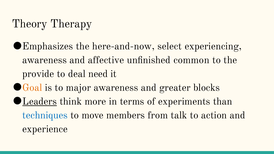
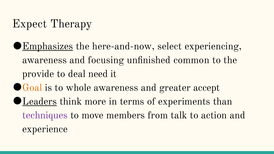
Theory: Theory -> Expect (30, 24)
Emphasizes underline: none -> present (48, 46)
affective: affective -> focusing (106, 60)
major: major -> whole (79, 88)
blocks: blocks -> accept (207, 88)
techniques colour: blue -> purple (45, 115)
